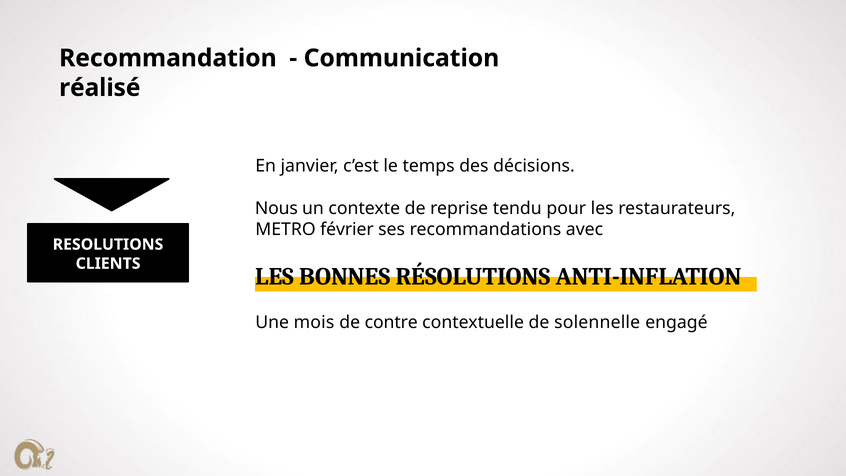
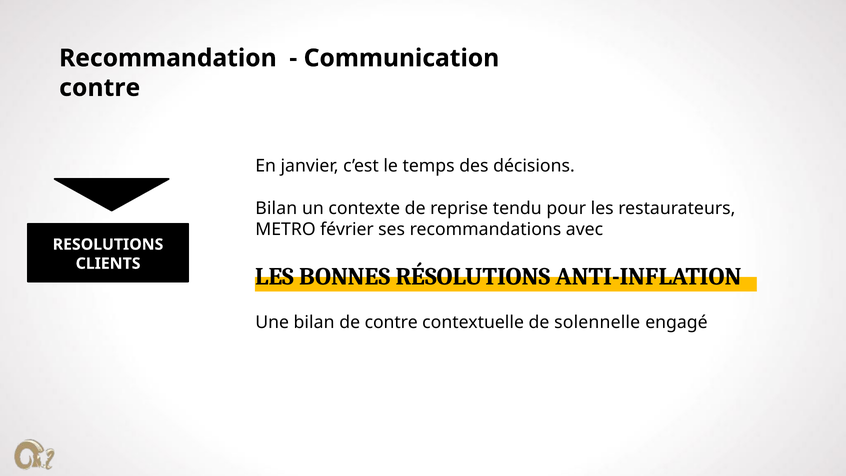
réalisé: réalisé -> contre (100, 88)
Nous: Nous -> Bilan (276, 208)
Une mois: mois -> bilan (314, 322)
